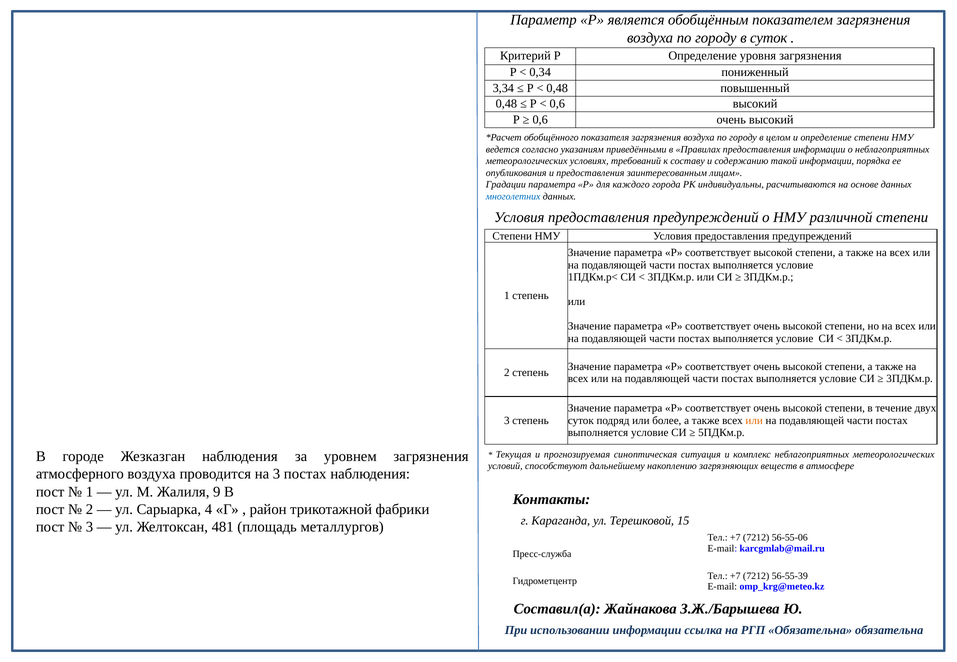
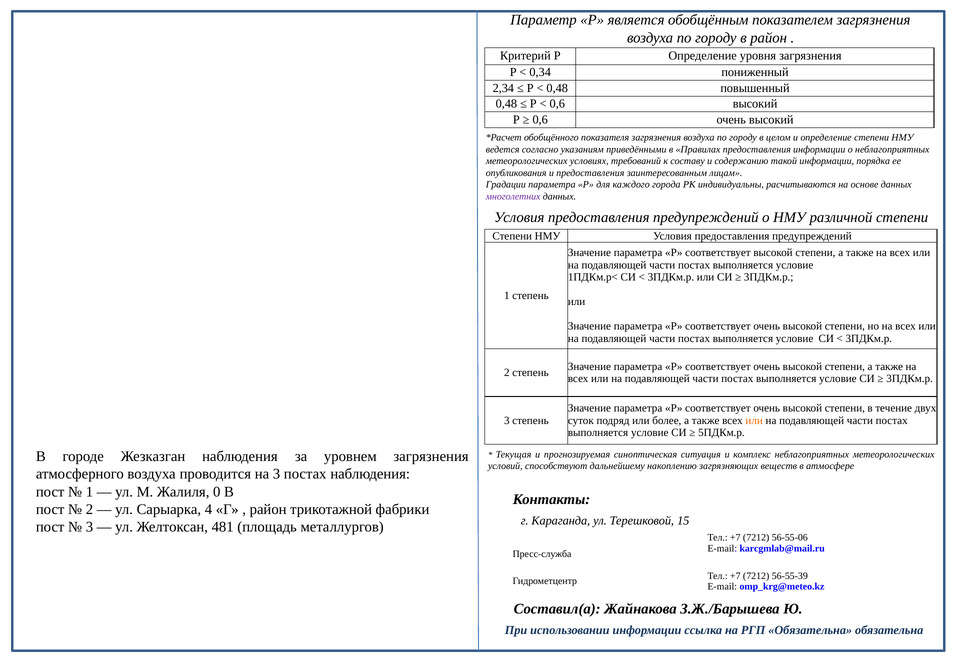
в суток: суток -> район (769, 38)
3,34: 3,34 -> 2,34 (503, 88)
многолетних colour: blue -> purple (513, 196)
9: 9 -> 0 (217, 492)
